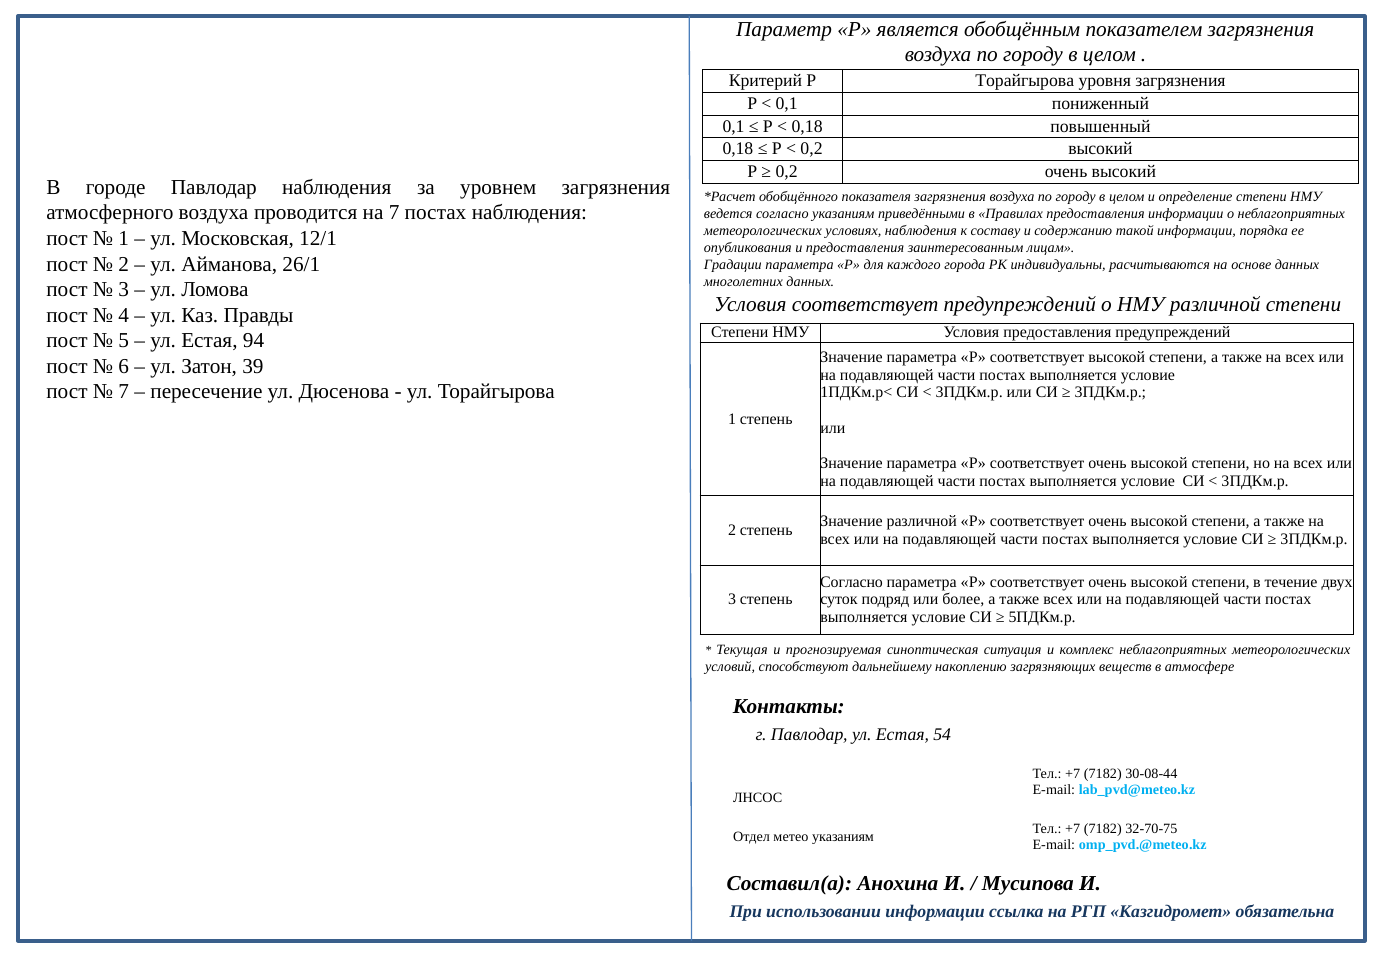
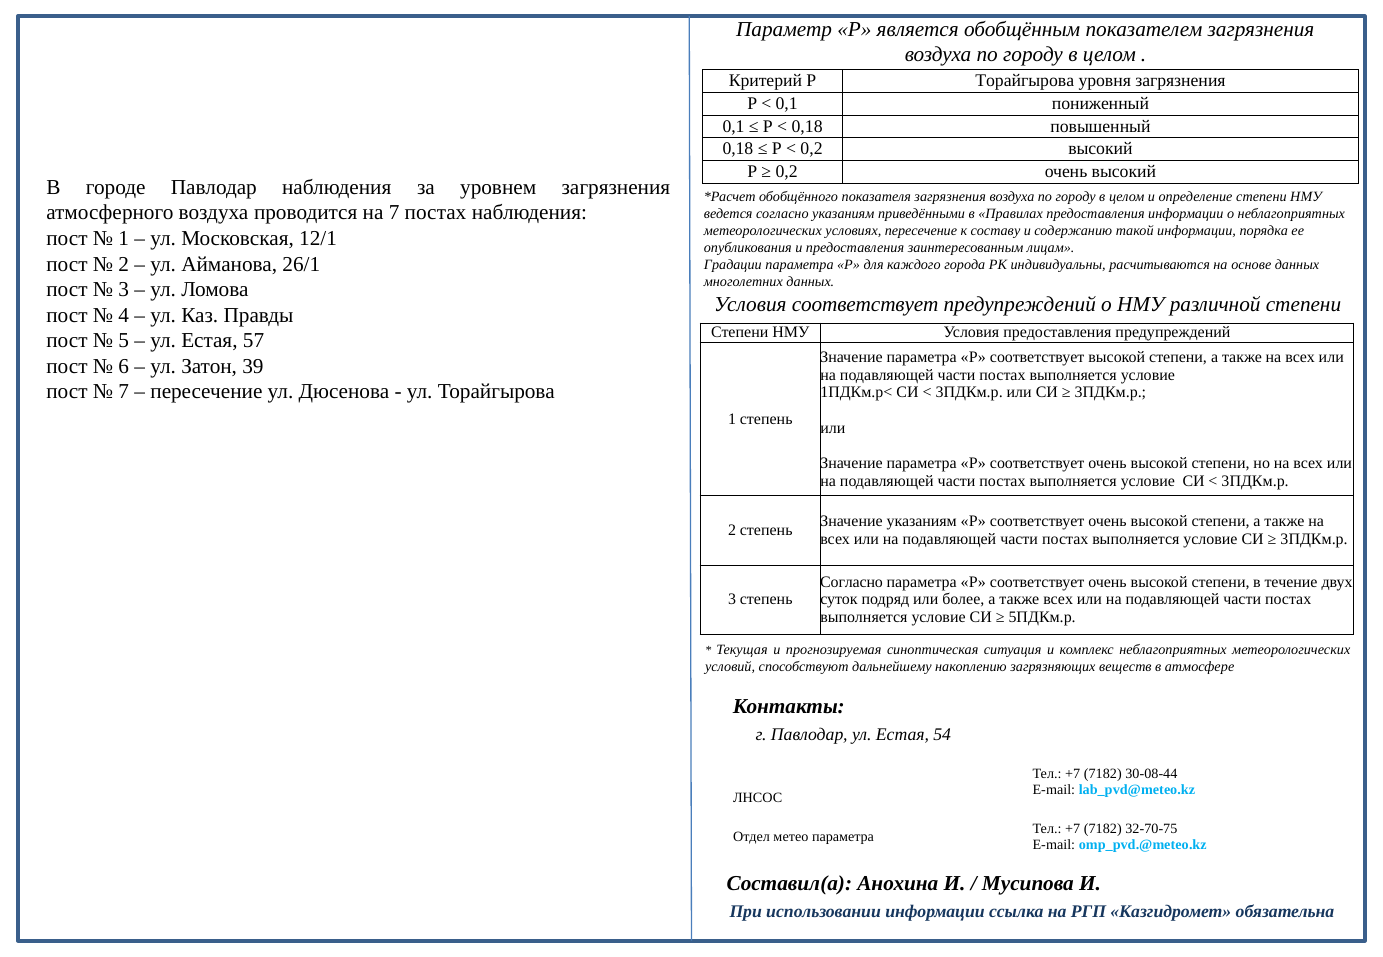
условиях наблюдения: наблюдения -> пересечение (921, 231)
94: 94 -> 57 (254, 341)
Значение различной: различной -> указаниям (922, 522)
метео указаниям: указаниям -> параметра (843, 837)
